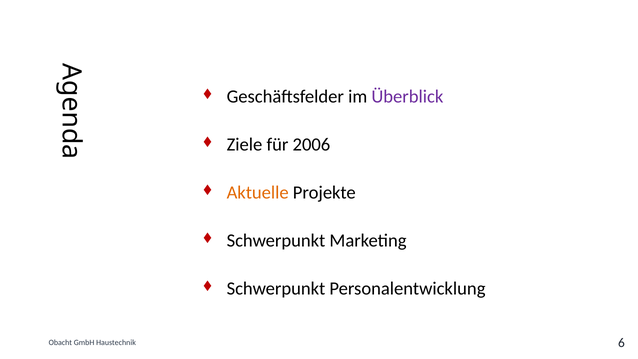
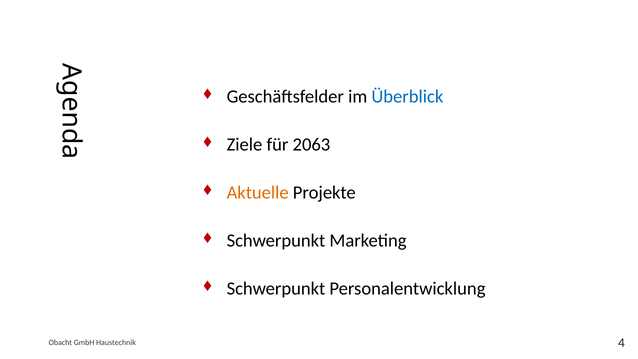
Überblick colour: purple -> blue (407, 97)
2006: 2006 -> 2063 (311, 145)
6: 6 -> 4 (621, 343)
